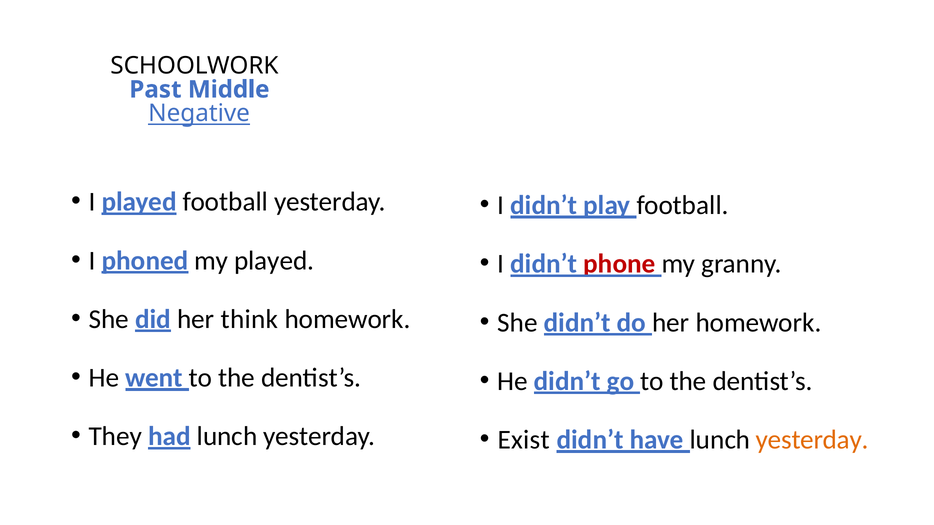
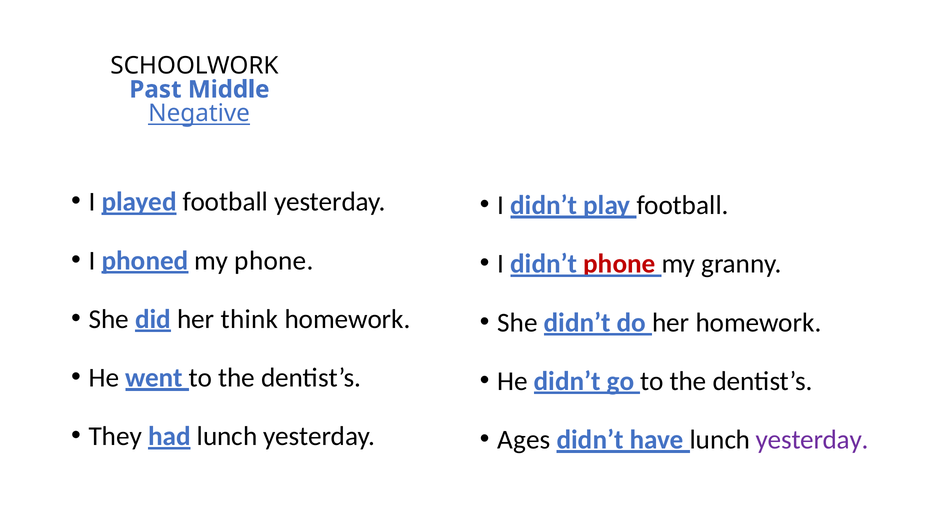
my played: played -> phone (274, 261)
Exist: Exist -> Ages (524, 440)
yesterday colour: orange -> purple (812, 440)
